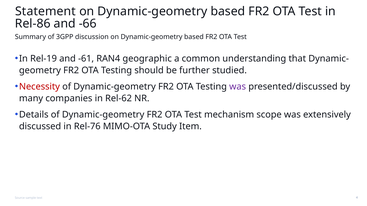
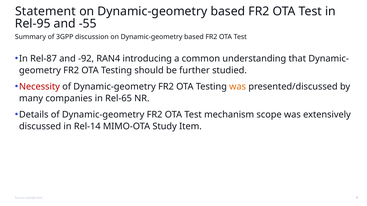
Rel-86: Rel-86 -> Rel-95 (33, 24)
-66: -66 -> -55 (88, 24)
Rel-19: Rel-19 -> Rel-87 (44, 59)
-61: -61 -> -92 (86, 59)
geographic: geographic -> introducing (147, 59)
was colour: purple -> orange (238, 87)
Rel-62: Rel-62 -> Rel-65 (119, 99)
Rel-76: Rel-76 -> Rel-14 (87, 127)
